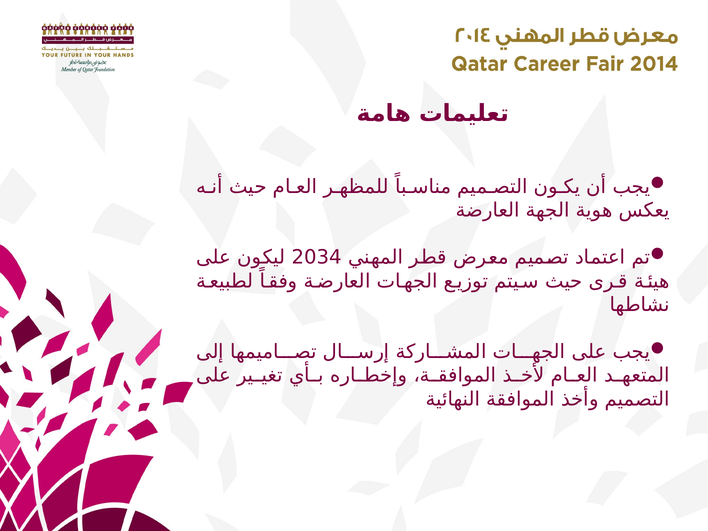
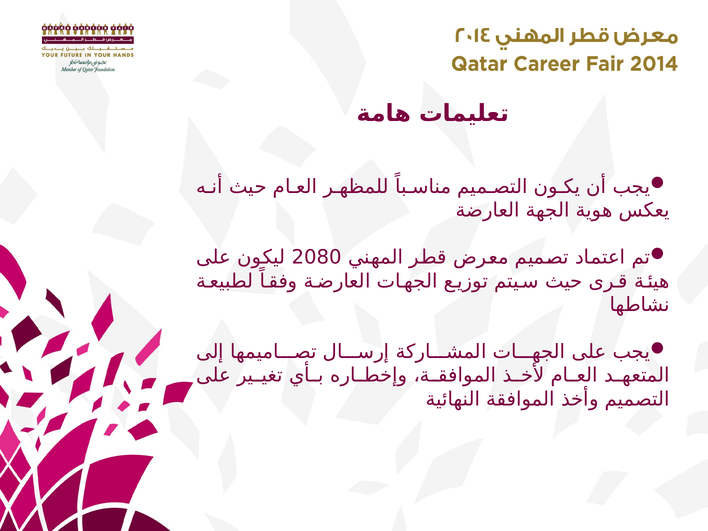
2034: 2034 -> 2080 (317, 257)
